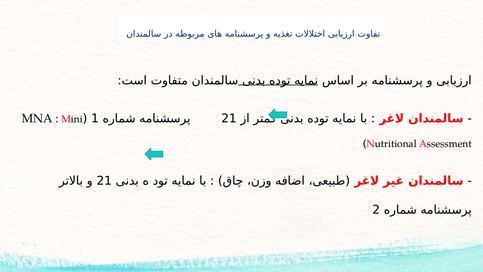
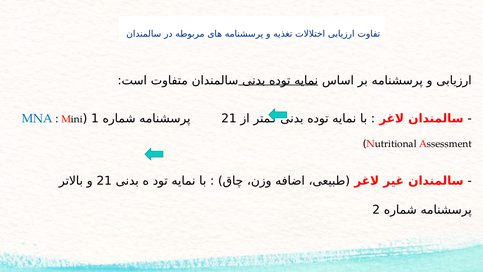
MNA colour: black -> blue (37, 118)
